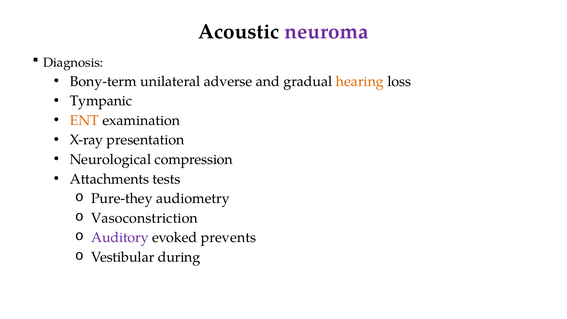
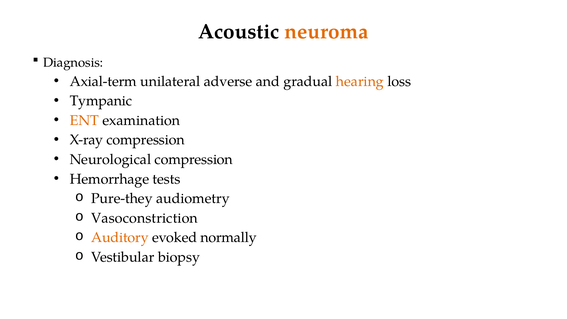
neuroma colour: purple -> orange (327, 32)
Bony-term: Bony-term -> Axial-term (103, 81)
X-ray presentation: presentation -> compression (146, 140)
Attachments: Attachments -> Hemorrhage (109, 179)
Auditory colour: purple -> orange (120, 238)
prevents: prevents -> normally (229, 238)
during: during -> biopsy (179, 257)
